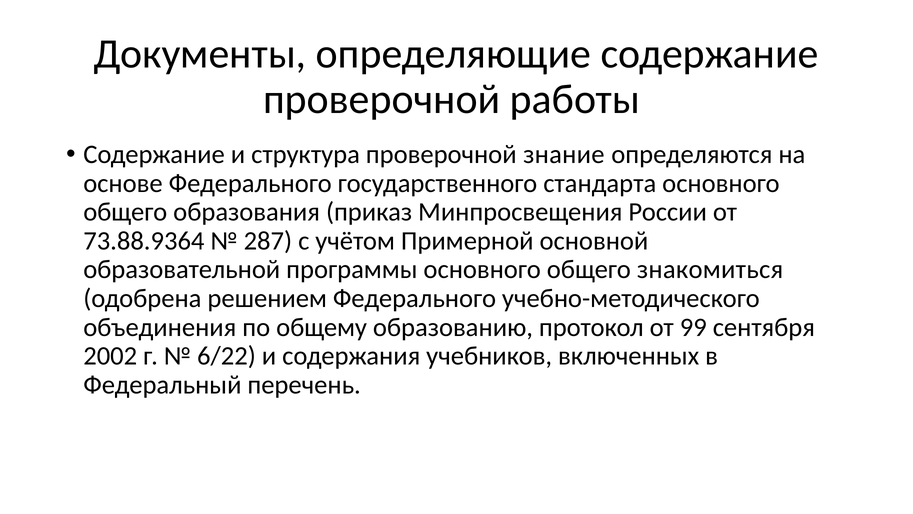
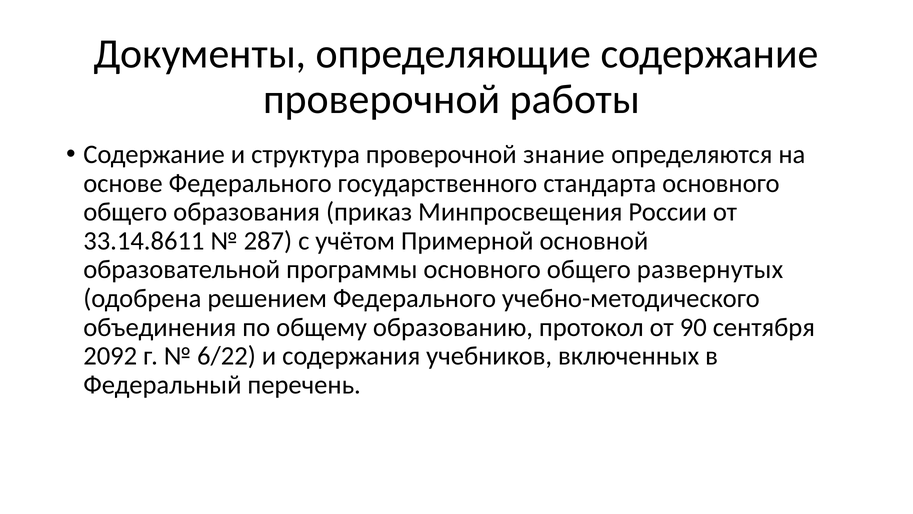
73.88.9364: 73.88.9364 -> 33.14.8611 (144, 241)
знакомиться: знакомиться -> развернутых (710, 269)
99: 99 -> 90 (693, 327)
2002: 2002 -> 2092 (110, 356)
